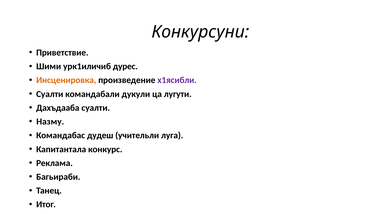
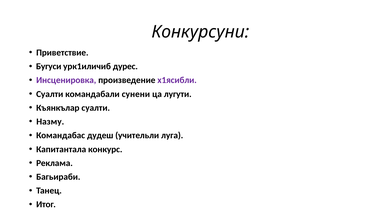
Шими: Шими -> Бугуси (49, 67)
Инсценировка colour: orange -> purple (66, 80)
дукули: дукули -> сунени (136, 94)
Дахъдааба: Дахъдааба -> Къянкълар (58, 108)
